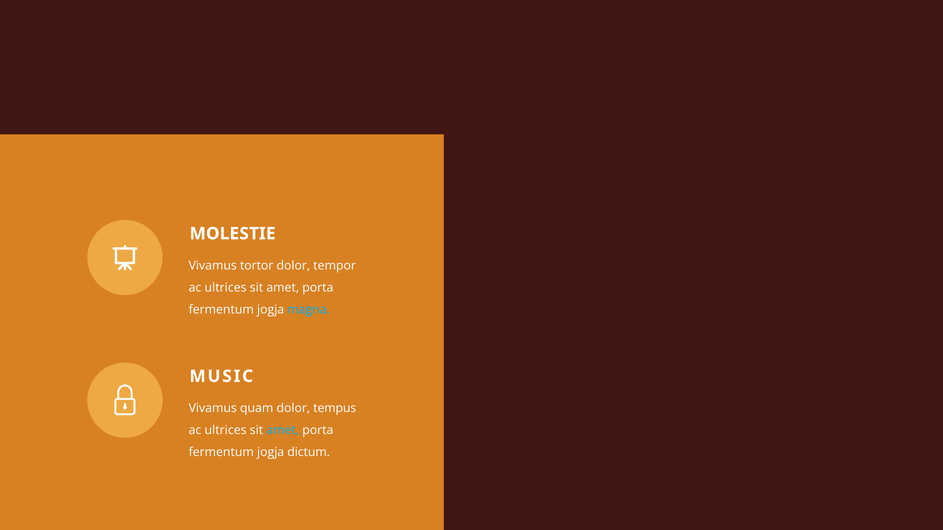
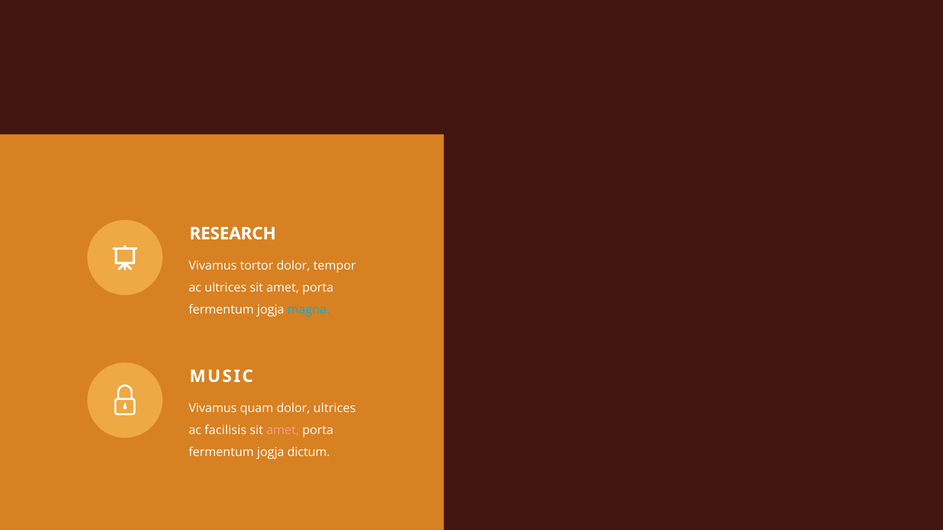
MOLESTIE: MOLESTIE -> RESEARCH (233, 234)
dolor tempus: tempus -> ultrices (335, 409)
ultrices: ultrices -> facilisis (226, 431)
amet colour: light blue -> pink (283, 431)
